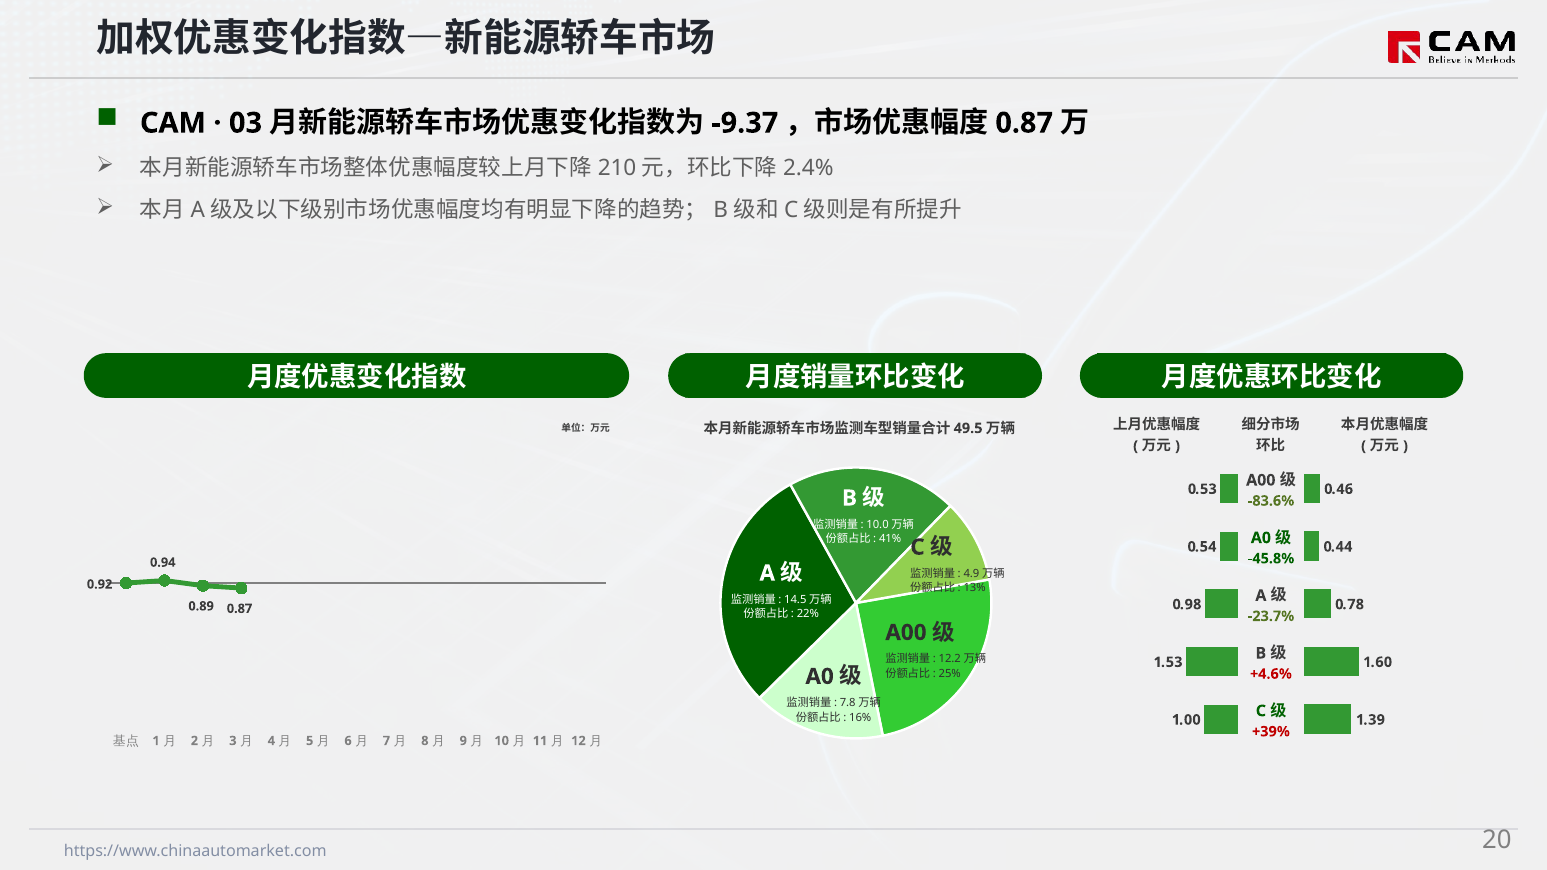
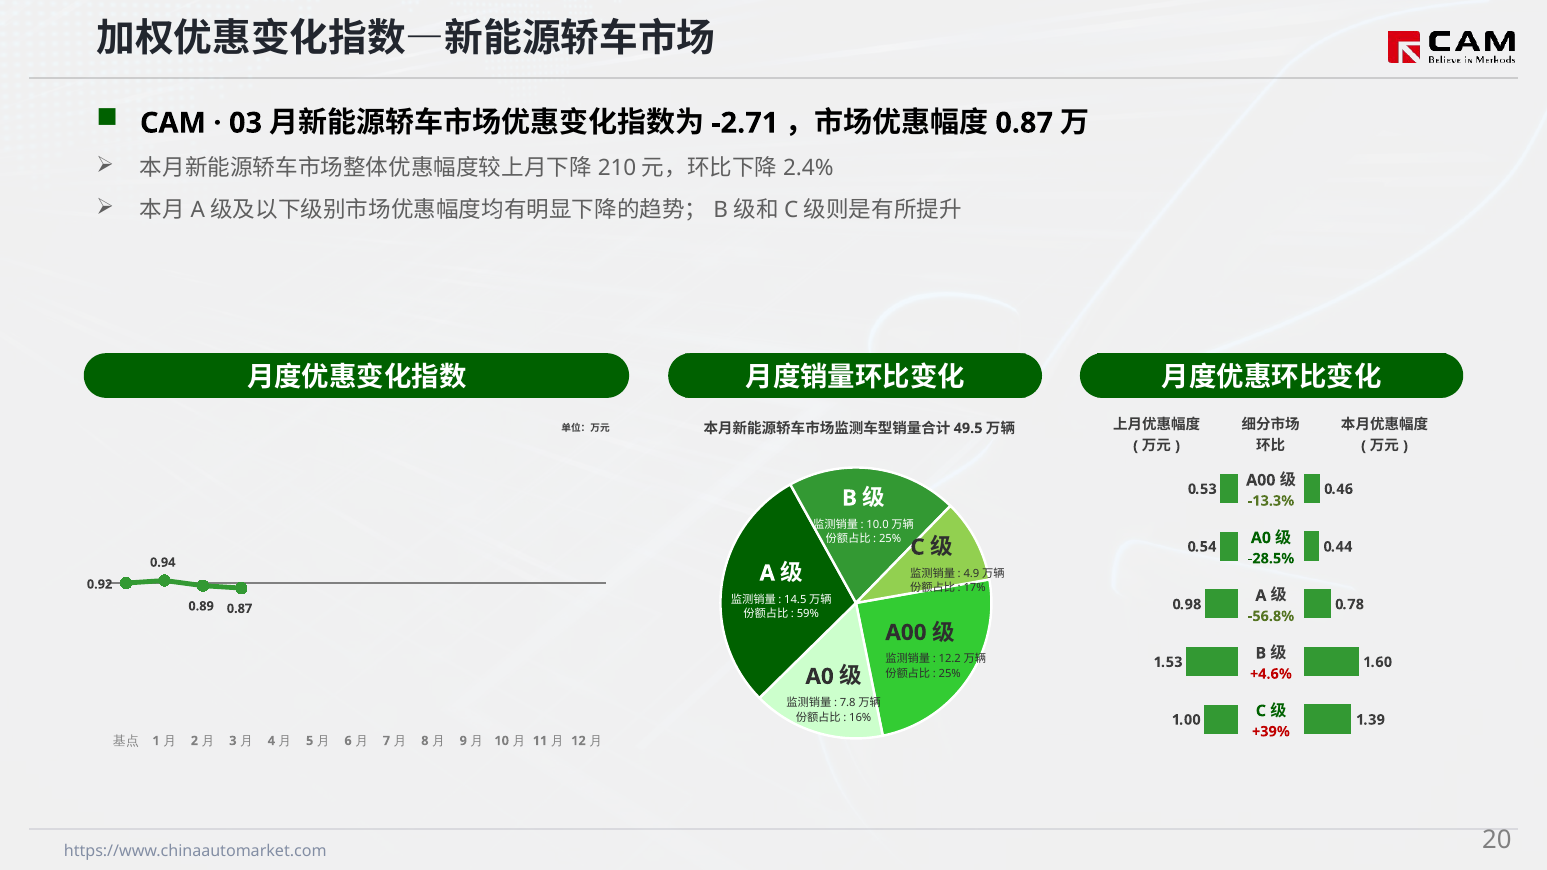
-9.37: -9.37 -> -2.71 (745, 123)
-83.6%: -83.6% -> -13.3% (1271, 501)
41%: 41% -> 25% (890, 539)
-45.8%: -45.8% -> -28.5% (1271, 559)
13%: 13% -> 17% (975, 588)
22%: 22% -> 59% (808, 614)
-23.7%: -23.7% -> -56.8% (1271, 616)
